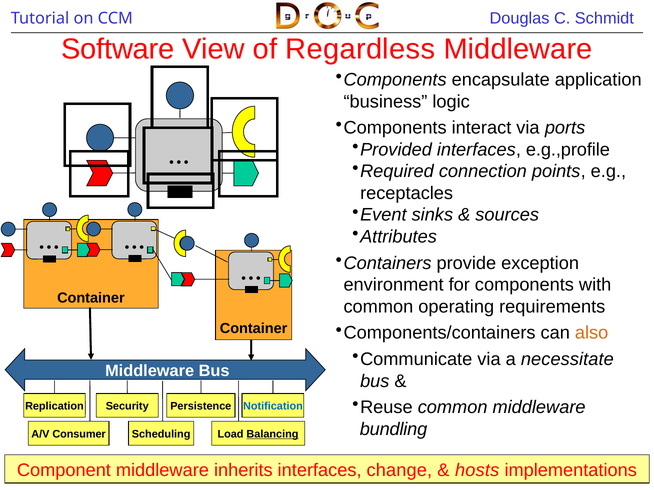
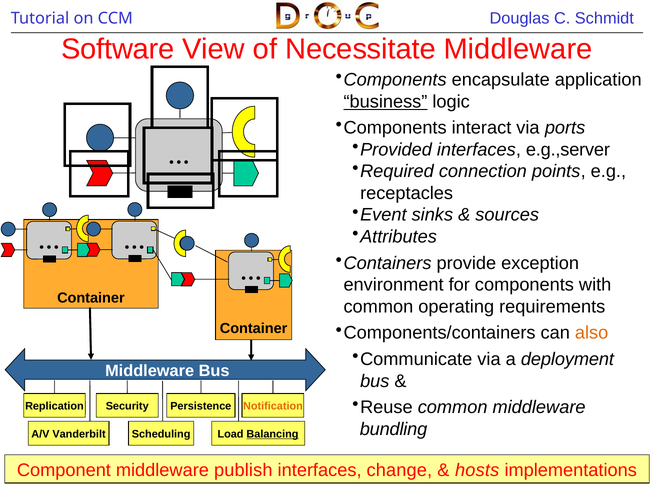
Regardless: Regardless -> Necessitate (360, 49)
business underline: none -> present (385, 102)
e.g.,profile: e.g.,profile -> e.g.,server (568, 150)
necessitate: necessitate -> deployment (567, 360)
Notification colour: blue -> orange (273, 407)
Consumer: Consumer -> Vanderbilt (79, 434)
inherits: inherits -> publish (243, 471)
